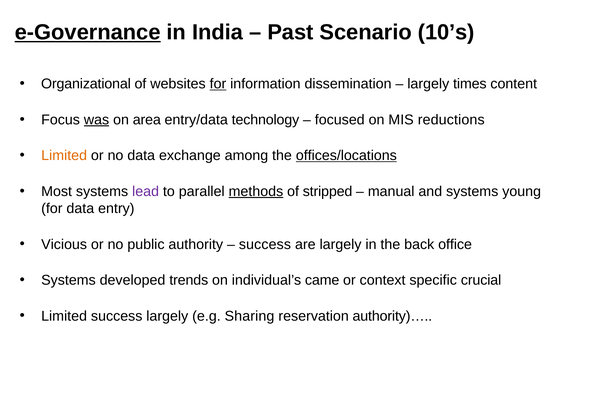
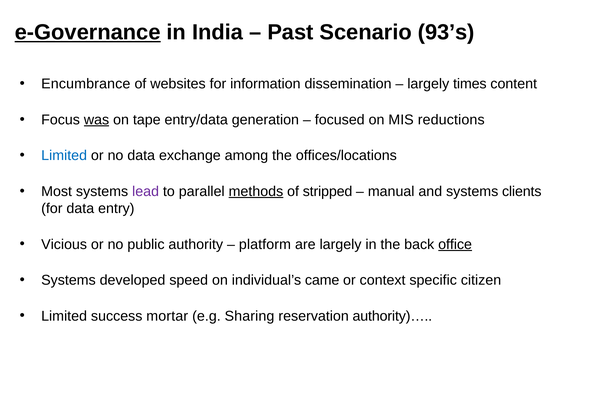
10’s: 10’s -> 93’s (446, 32)
Organizational: Organizational -> Encumbrance (86, 84)
for underline: present -> none (218, 84)
area: area -> tape (147, 120)
technology: technology -> generation (265, 120)
Limited colour: orange -> blue (64, 156)
offices/locations underline: present -> none (346, 156)
young: young -> clients (522, 191)
success: success -> platform (265, 244)
office underline: none -> present (455, 244)
trends: trends -> speed (189, 280)
crucial: crucial -> citizen (481, 280)
success largely: largely -> mortar (167, 316)
